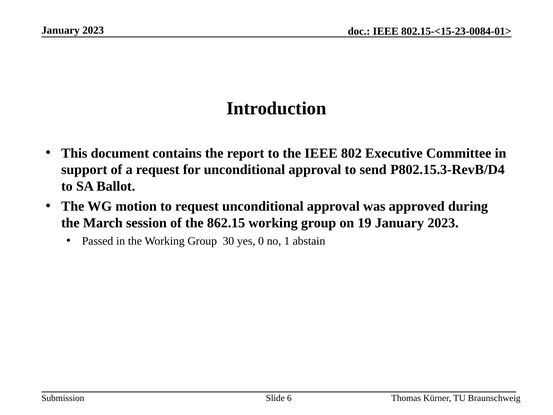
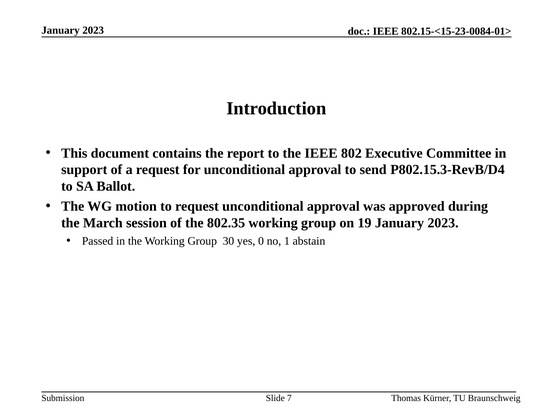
862.15: 862.15 -> 802.35 (226, 223)
6: 6 -> 7 (289, 398)
